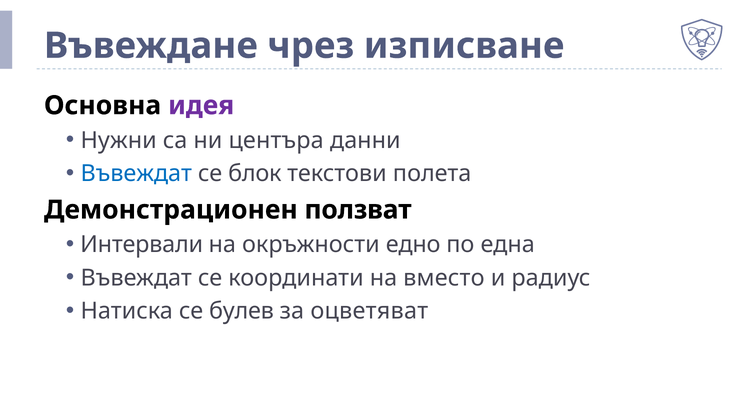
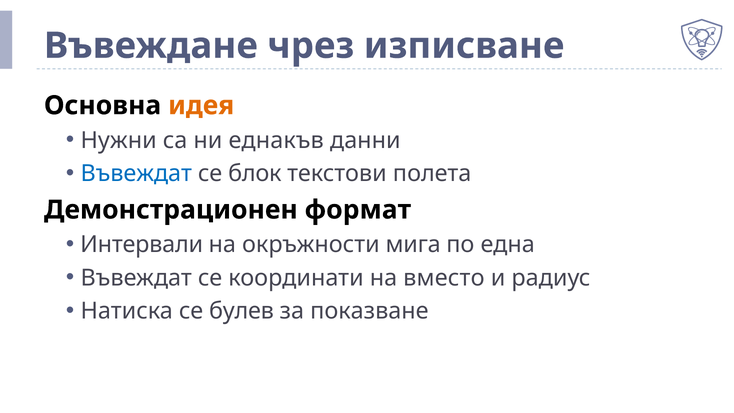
идея colour: purple -> orange (201, 105)
центъра: центъра -> еднакъв (276, 140)
ползват: ползват -> формат (358, 210)
едно: едно -> мига (413, 245)
оцветяват: оцветяват -> показване (369, 311)
